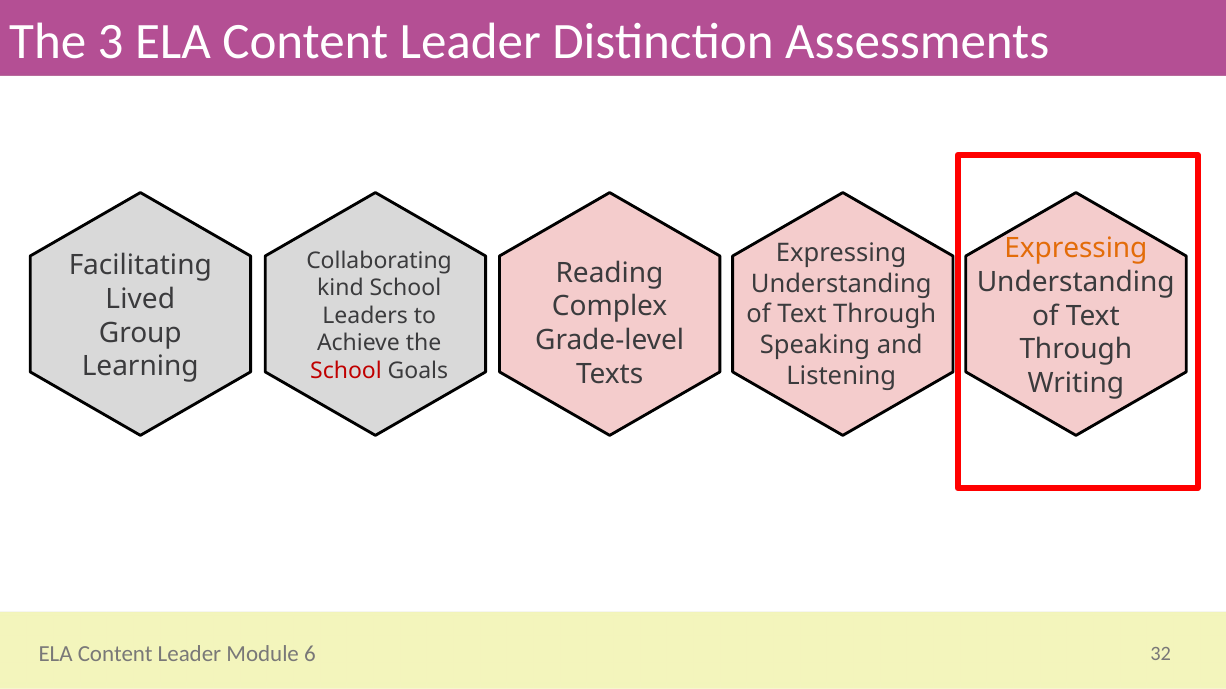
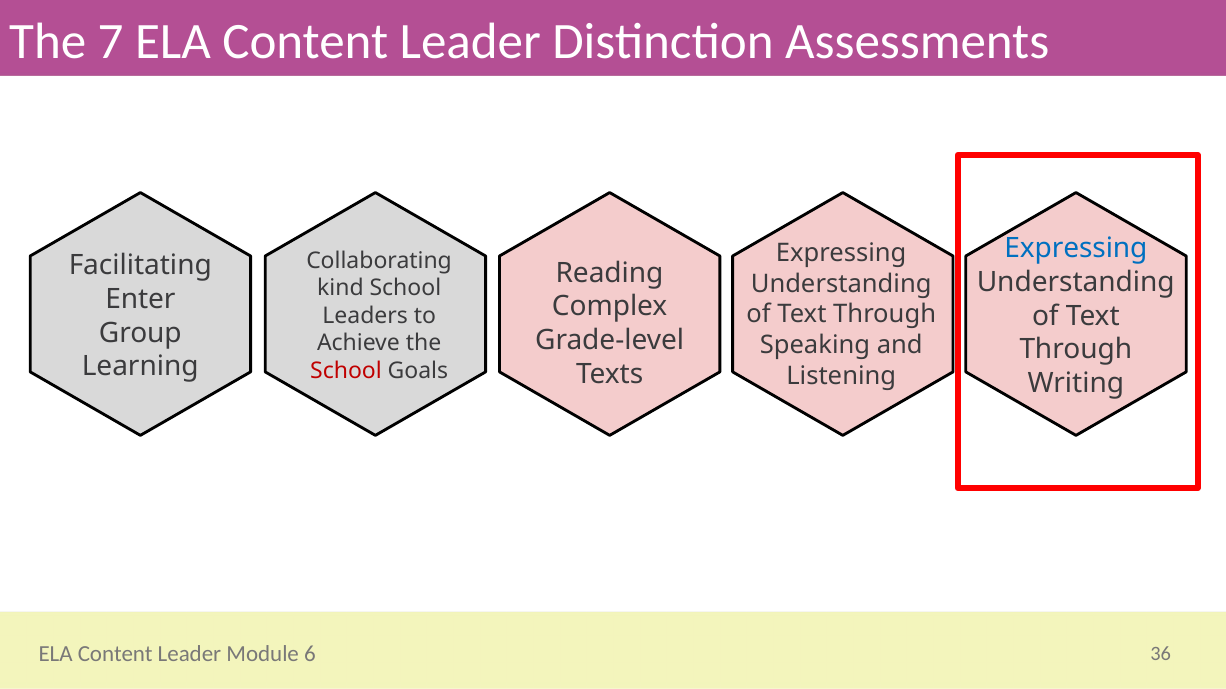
3: 3 -> 7 (111, 42)
Expressing colour: orange -> blue (1076, 249)
Lived: Lived -> Enter (140, 299)
32: 32 -> 36 (1161, 654)
